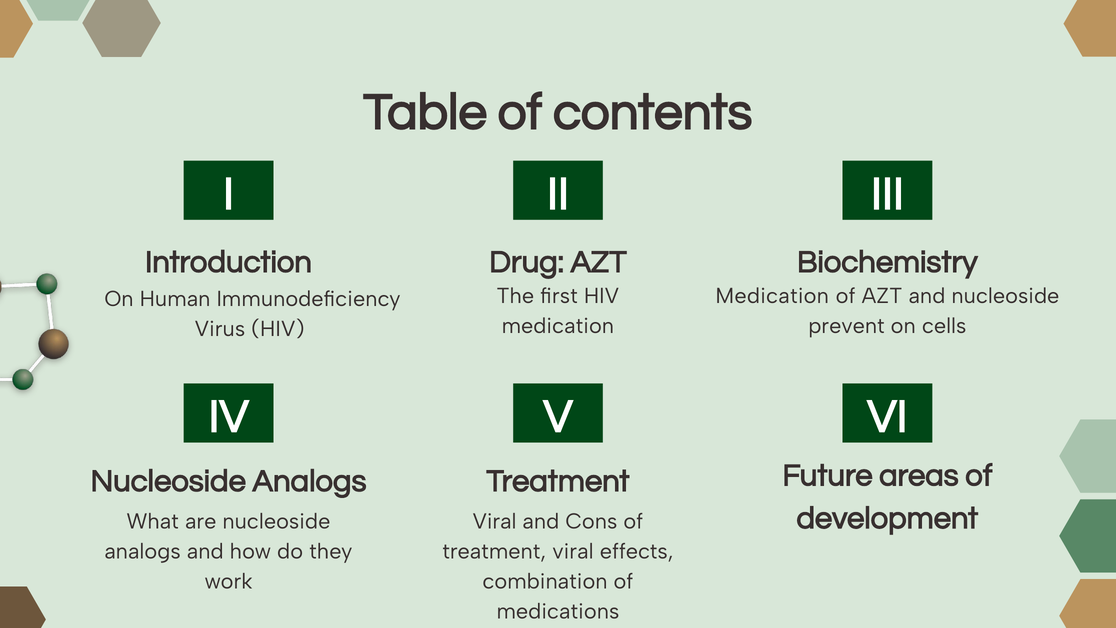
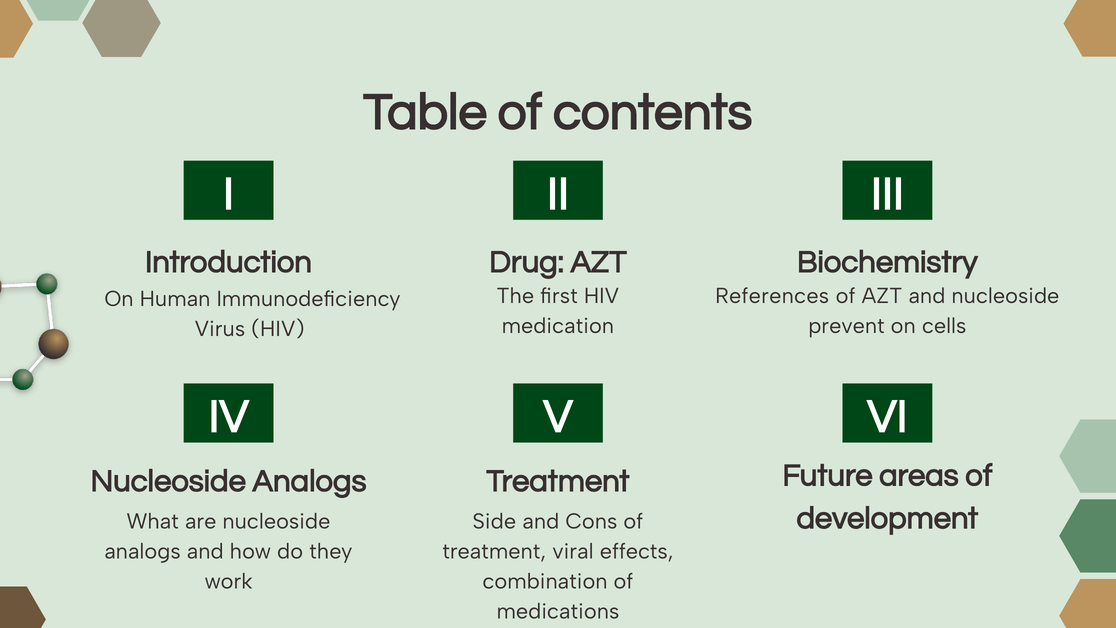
Medication: Medication -> References (772, 296)
Viral: Viral -> Side (494, 522)
